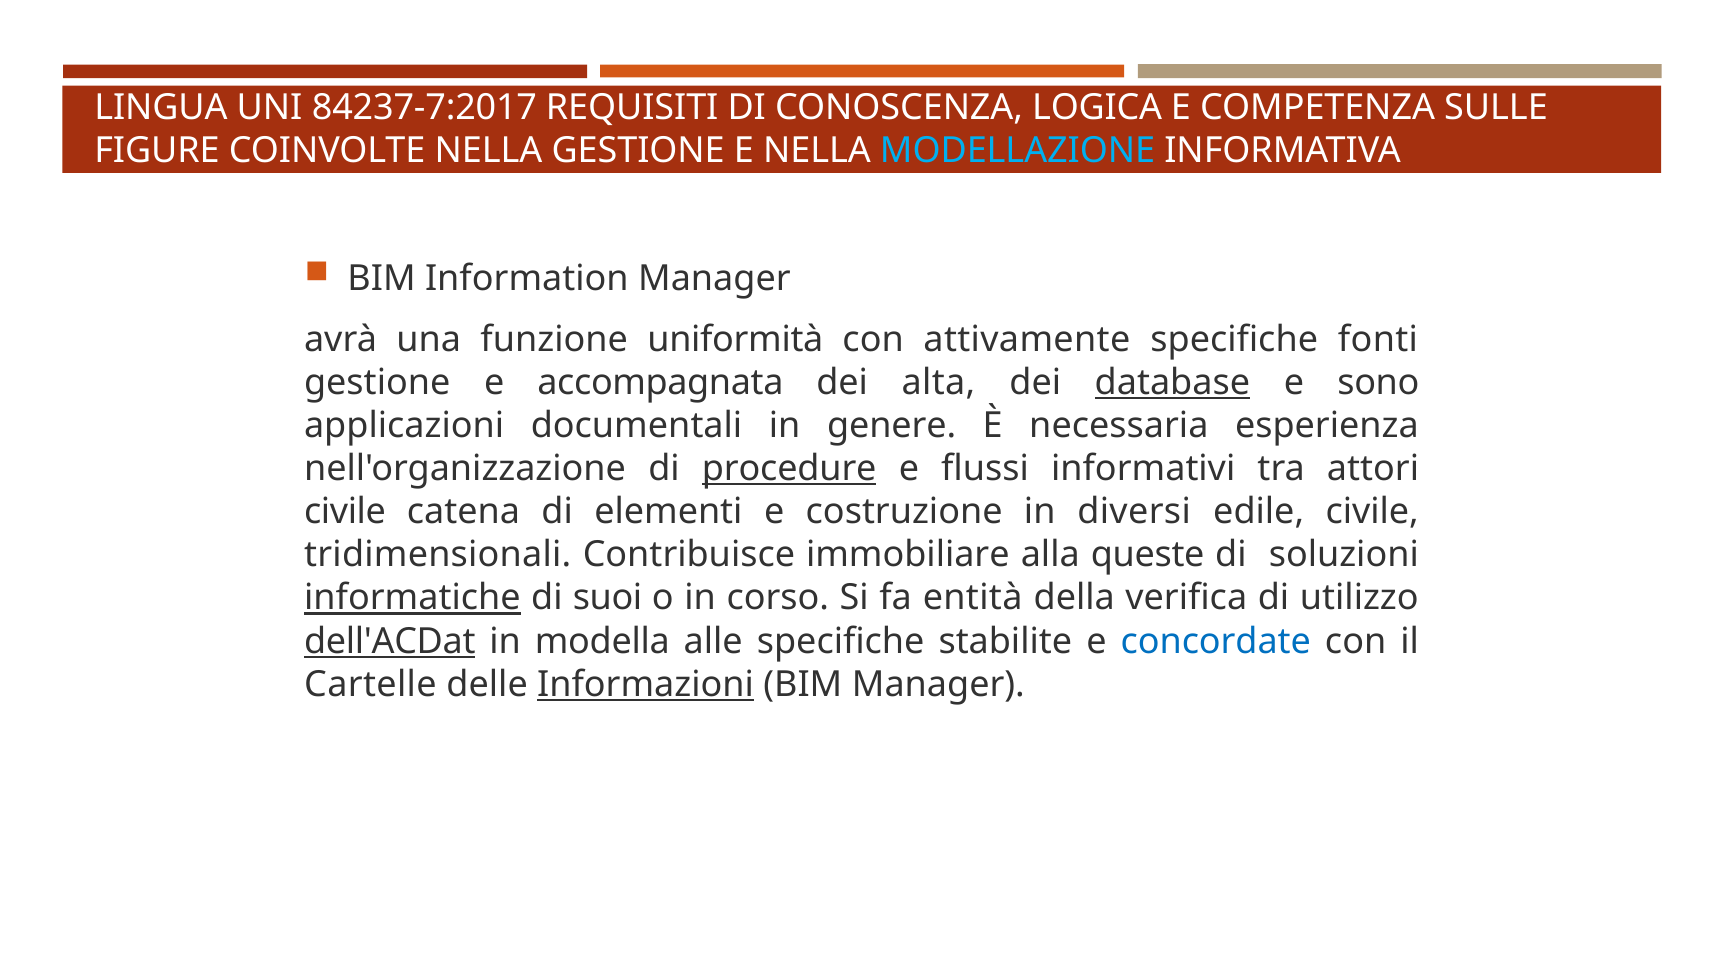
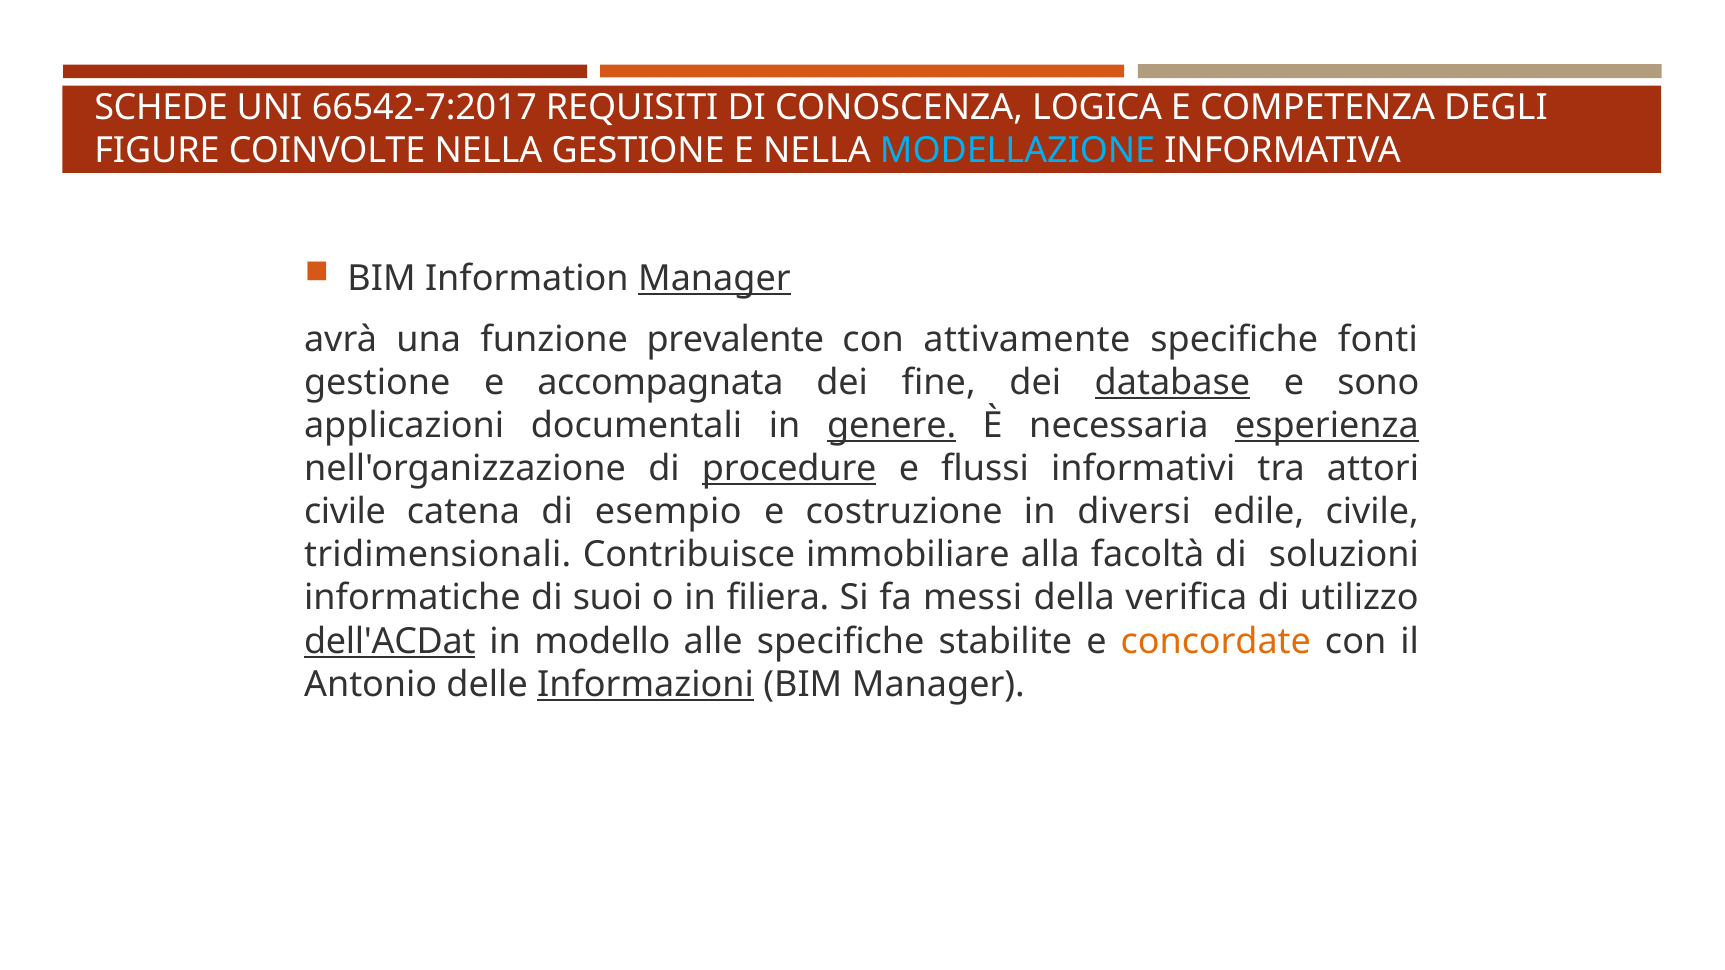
LINGUA: LINGUA -> SCHEDE (161, 108)
84237-7:2017: 84237-7:2017 -> 66542-7:2017 (424, 108)
SULLE: SULLE -> DEGLI (1496, 108)
Manager underline: none -> present (714, 278)
uniformità: uniformità -> prevalente (735, 339)
alta: alta -> fine (939, 383)
genere underline: none -> present (892, 426)
esperienza underline: none -> present (1327, 426)
elementi: elementi -> esempio (668, 512)
queste: queste -> facoltà (1148, 555)
informatiche underline: present -> none (412, 598)
corso: corso -> filiera (778, 598)
entità: entità -> messi (973, 598)
modella: modella -> modello (602, 641)
concordate colour: blue -> orange (1216, 641)
Cartelle: Cartelle -> Antonio (371, 685)
